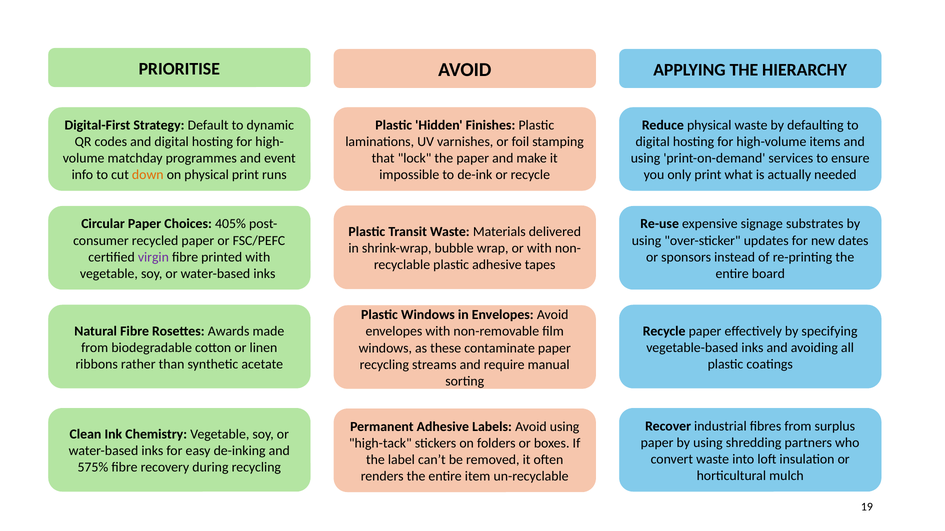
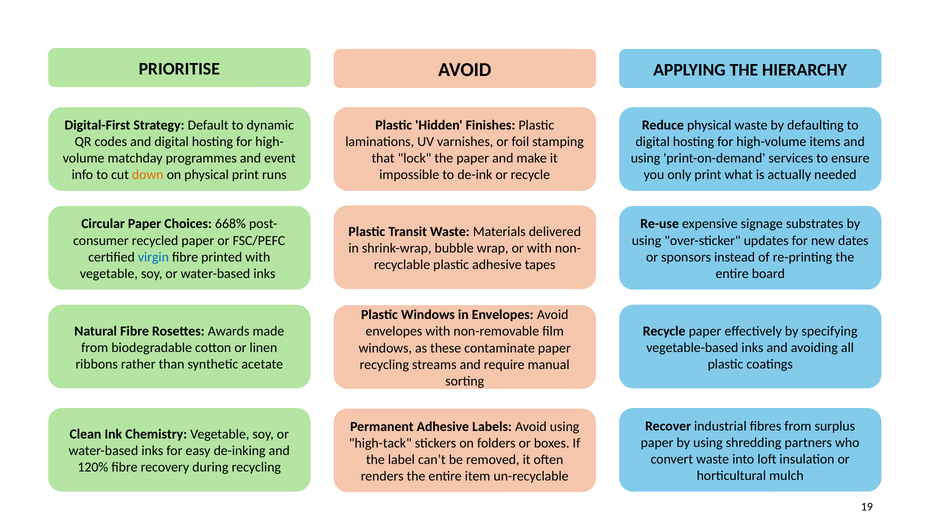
405%: 405% -> 668% (231, 224)
virgin colour: purple -> blue (153, 257)
575%: 575% -> 120% (93, 468)
